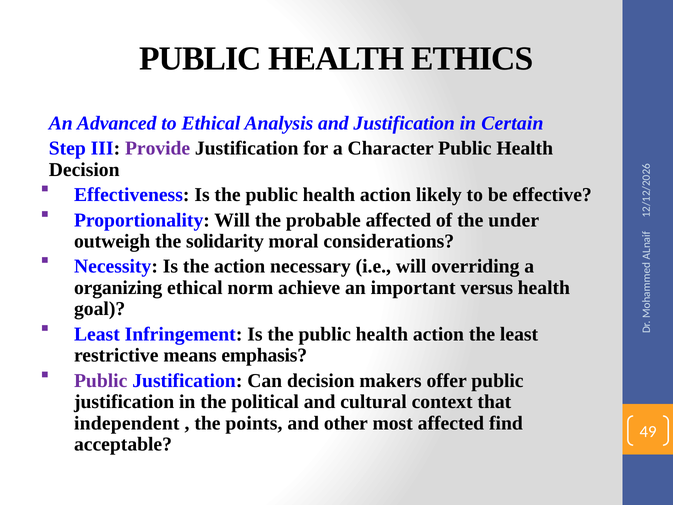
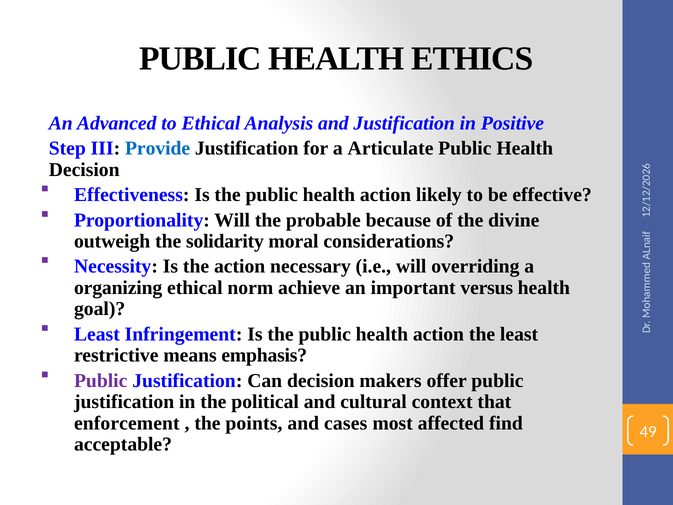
Certain: Certain -> Positive (512, 123)
Provide colour: purple -> blue (158, 148)
Character: Character -> Articulate (391, 148)
probable affected: affected -> because (398, 220)
under: under -> divine (514, 220)
independent: independent -> enforcement (127, 423)
other: other -> cases (346, 423)
